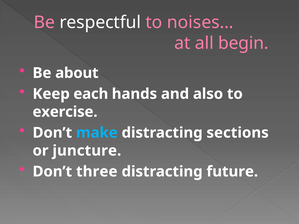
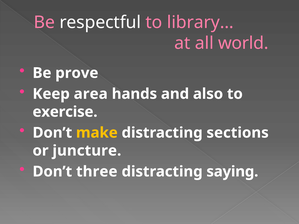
noises…: noises… -> library… (200, 22)
begin: begin -> world (243, 43)
about: about -> prove (77, 73)
each: each -> area (91, 94)
make colour: light blue -> yellow (97, 133)
future: future -> saying (232, 172)
